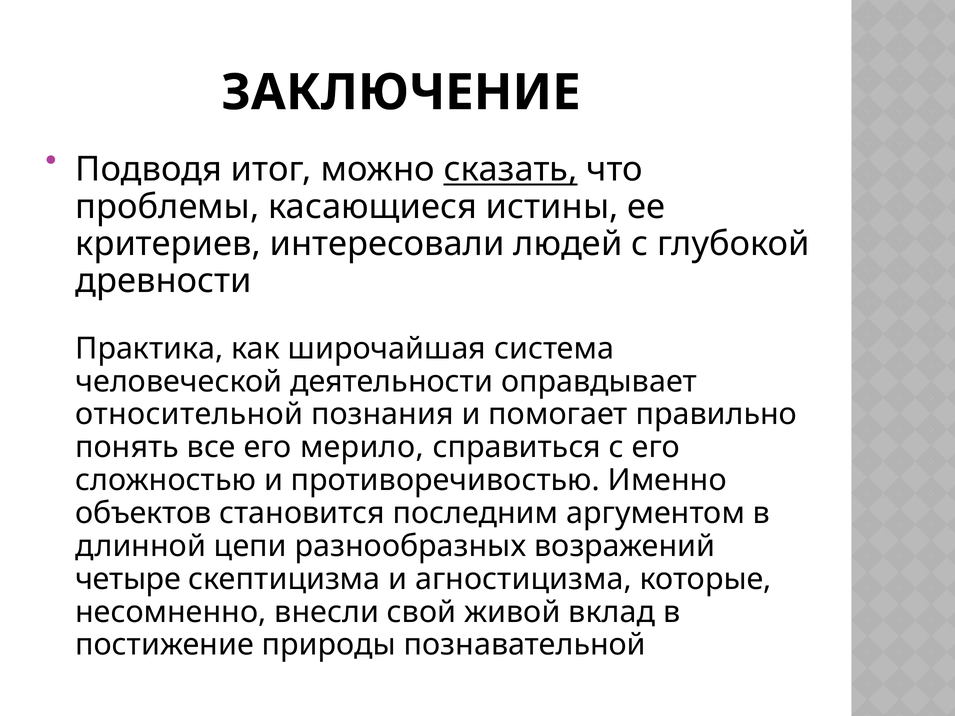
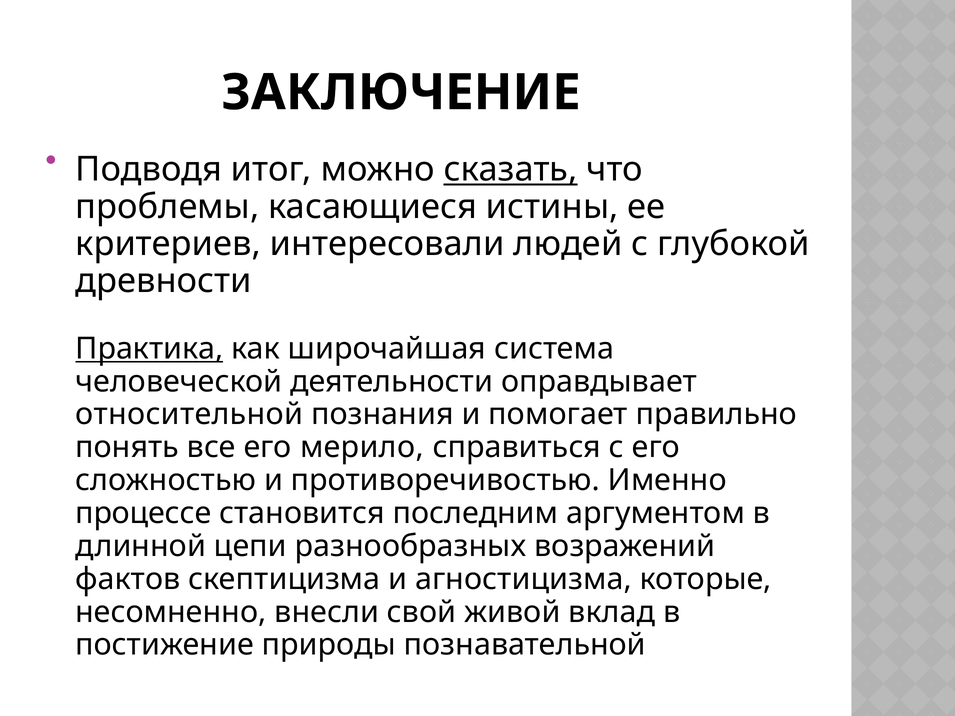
Практика underline: none -> present (149, 349)
объектов: объектов -> процессе (143, 513)
четыре: четыре -> фактов (128, 579)
